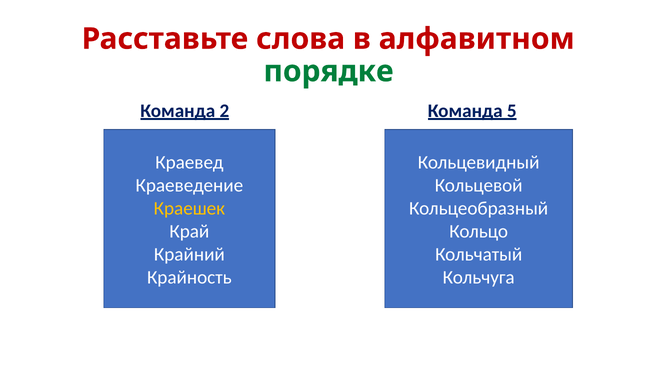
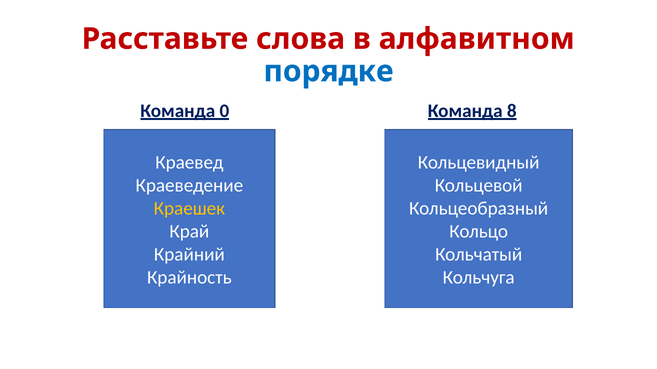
порядке colour: green -> blue (328, 71)
2: 2 -> 0 (224, 111)
5: 5 -> 8 (512, 111)
